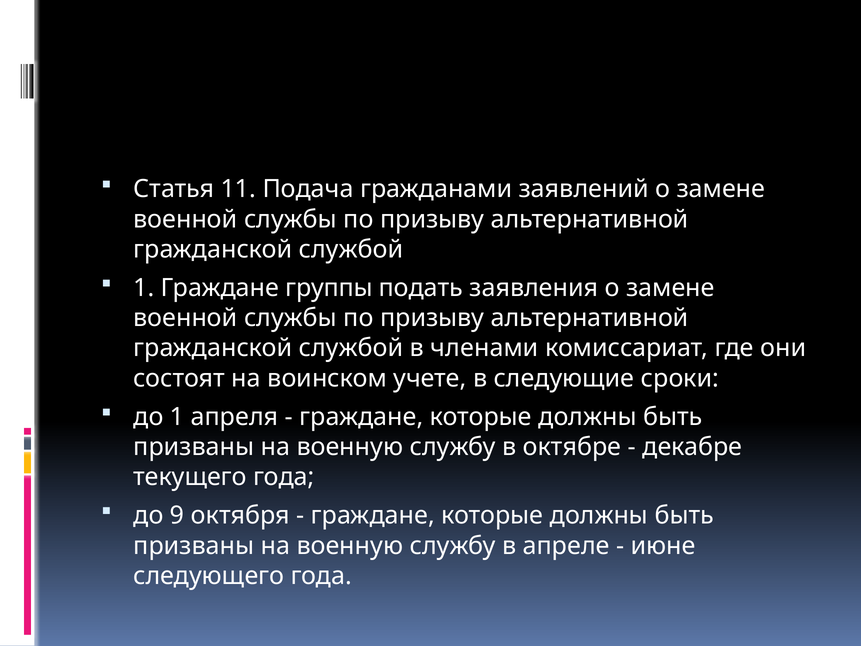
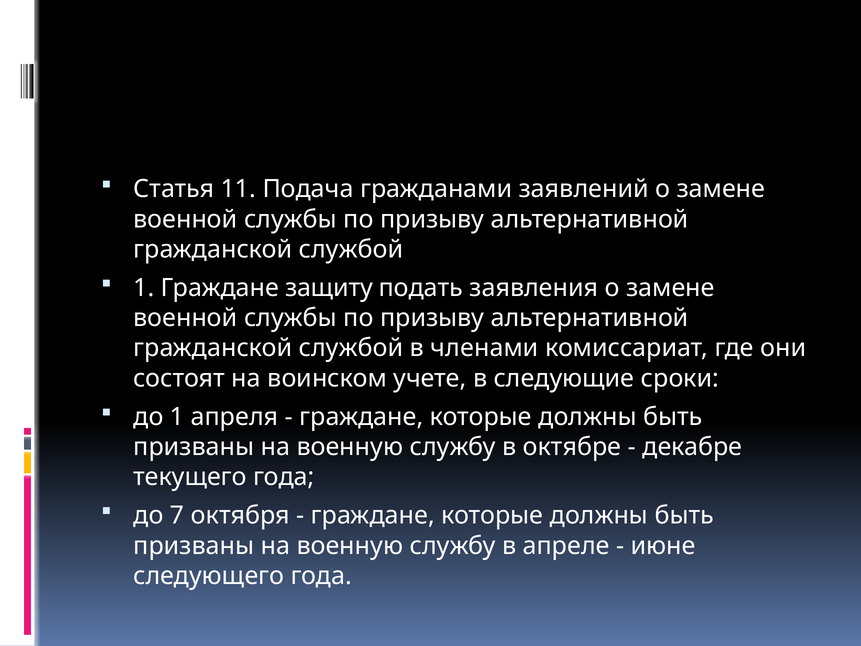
группы: группы -> защиту (329, 288)
9: 9 -> 7 (177, 515)
